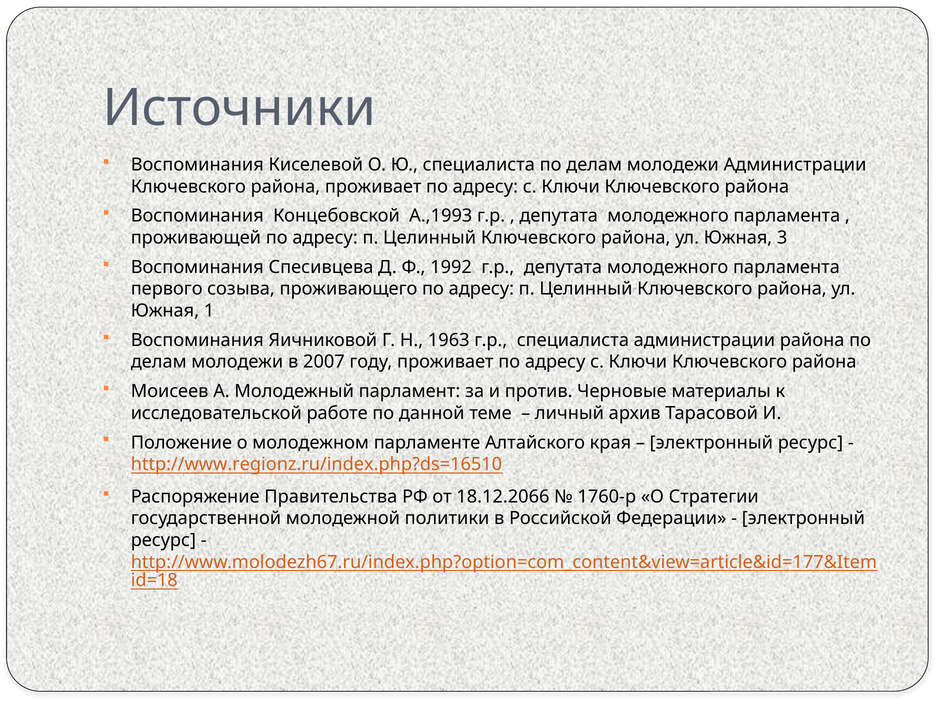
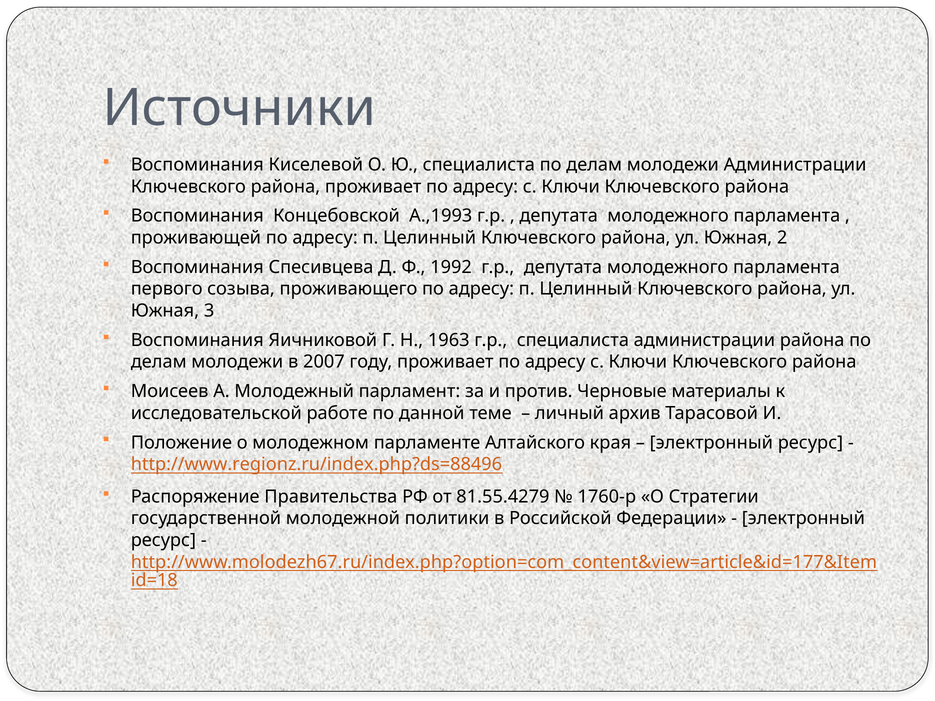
3: 3 -> 2 (782, 238)
1: 1 -> 3 (209, 311)
http://www.regionz.ru/index.php?ds=16510: http://www.regionz.ru/index.php?ds=16510 -> http://www.regionz.ru/index.php?ds=88496 (316, 465)
18.12.2066: 18.12.2066 -> 81.55.4279 (503, 497)
